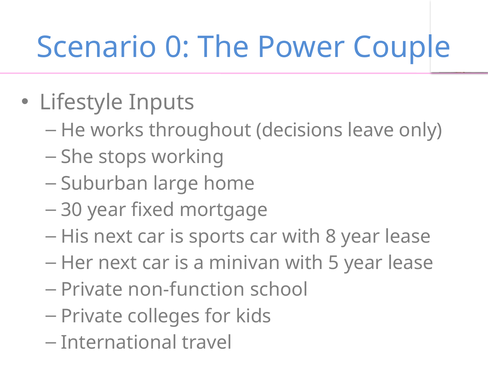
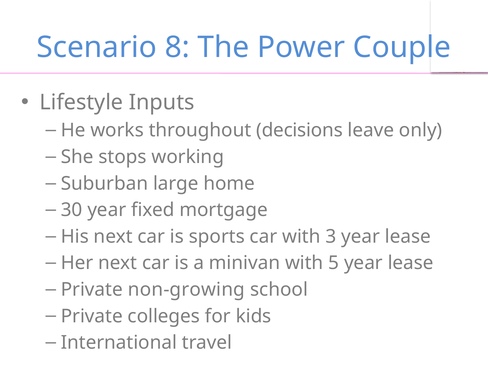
0: 0 -> 8 (177, 47)
8: 8 -> 3 (331, 237)
non-function: non-function -> non-growing (186, 290)
